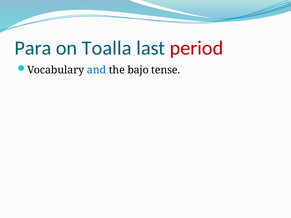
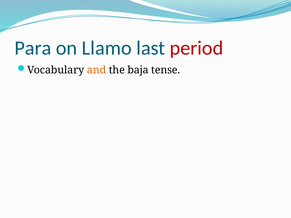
Toalla: Toalla -> Llamo (107, 48)
and colour: blue -> orange (97, 70)
bajo: bajo -> baja (138, 70)
